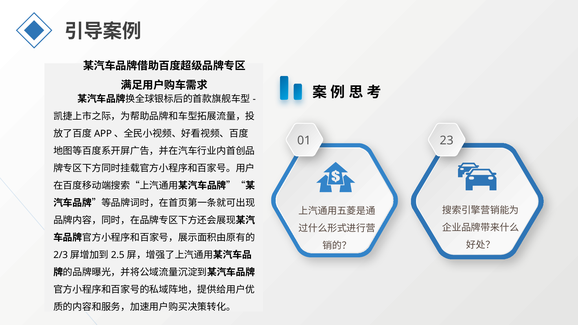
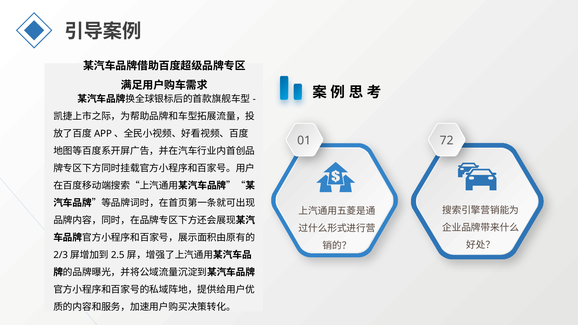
23: 23 -> 72 (447, 140)
